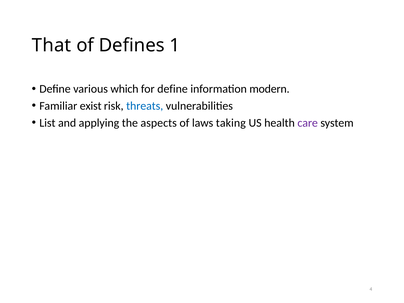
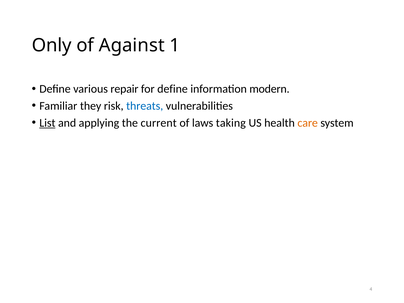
That: That -> Only (52, 45)
Defines: Defines -> Against (132, 45)
which: which -> repair (124, 89)
exist: exist -> they (91, 106)
List underline: none -> present (47, 123)
aspects: aspects -> current (159, 123)
care colour: purple -> orange (308, 123)
